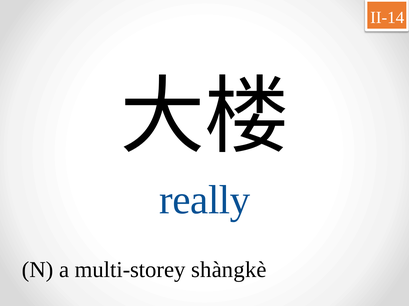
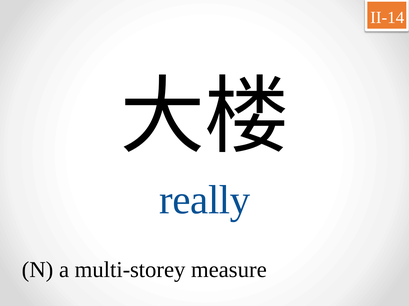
shàngkè: shàngkè -> measure (229, 270)
